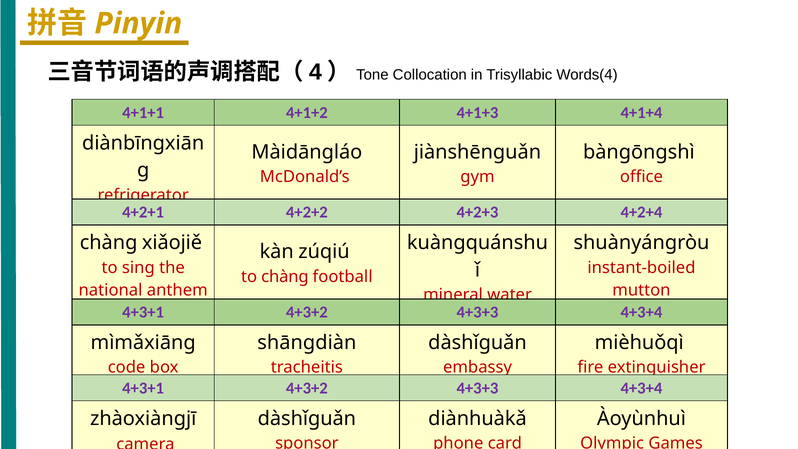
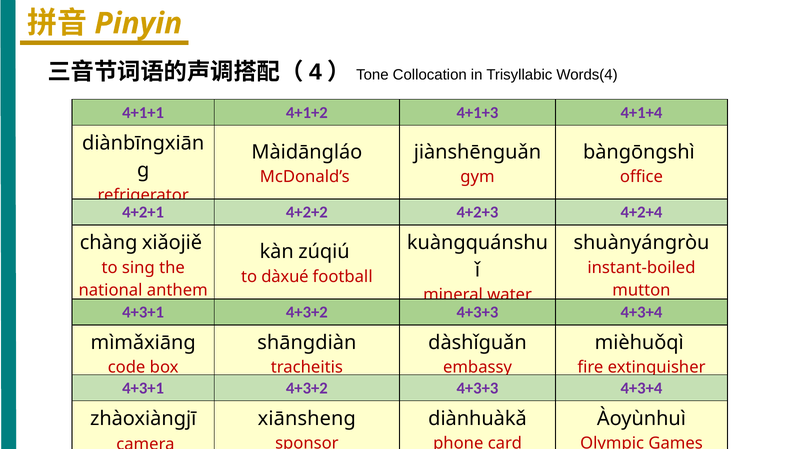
to chàng: chàng -> dàxué (285, 277)
dàshǐguǎn: dàshǐguǎn -> xiānsheng (307, 418)
